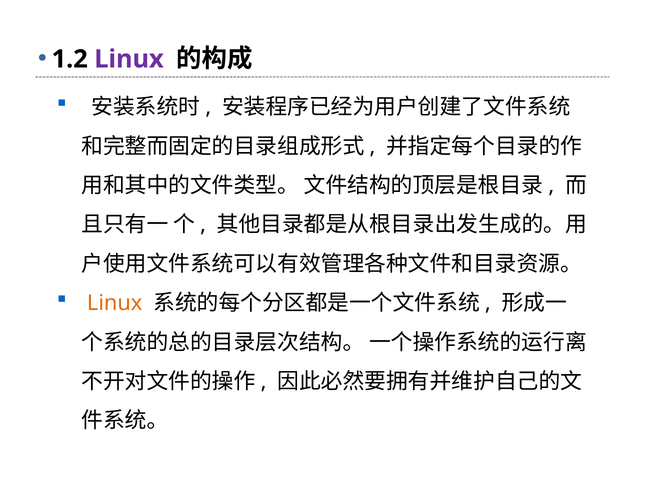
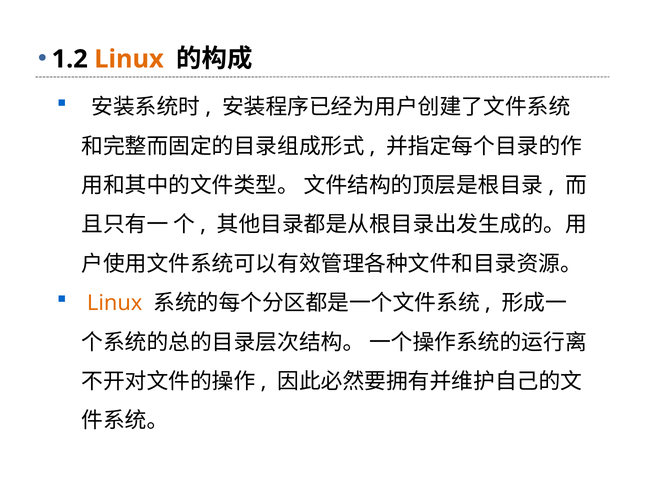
Linux colour: purple -> orange (129, 59)
